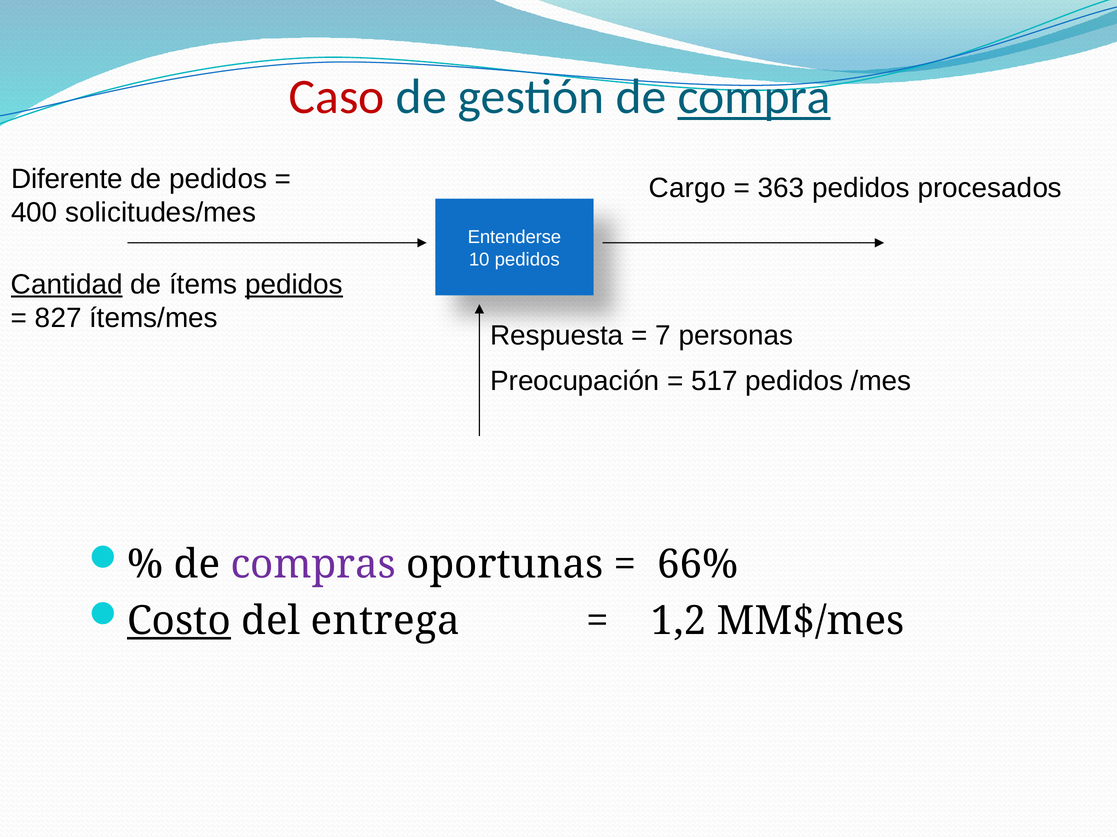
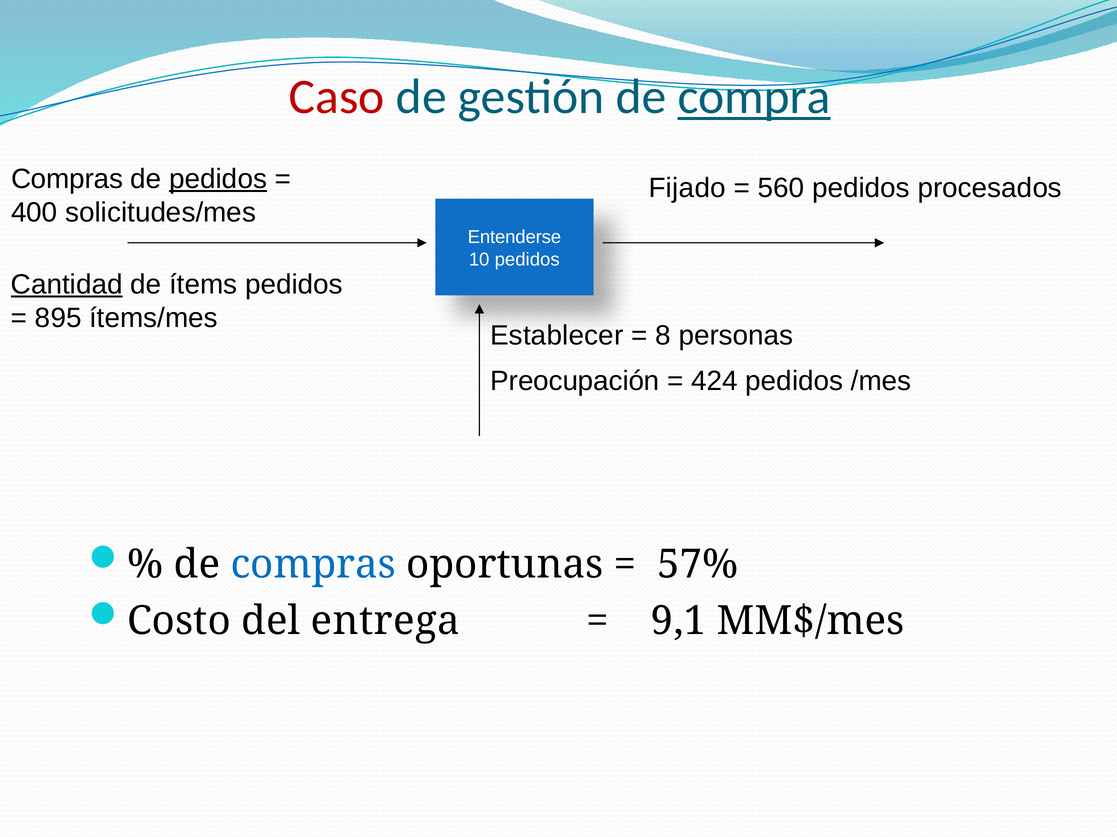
Diferente: Diferente -> Compras (67, 179)
pedidos underline: none -> present (218, 179)
Cargo: Cargo -> Fijado (687, 188)
363: 363 -> 560 (781, 188)
pedidos underline: present -> none (294, 285)
827: 827 -> 895 (58, 318)
Respuesta: Respuesta -> Establecer (557, 336)
7: 7 -> 8 (663, 336)
517: 517 -> 424 (714, 381)
compras colour: purple -> blue (313, 565)
66%: 66% -> 57% (698, 565)
Costo underline: present -> none (179, 621)
1,2: 1,2 -> 9,1 (679, 621)
